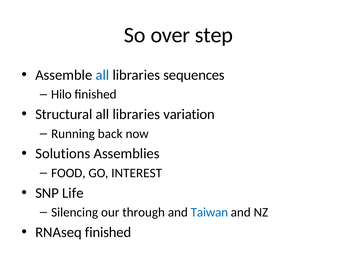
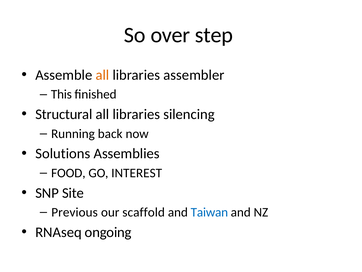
all colour: blue -> orange (102, 75)
sequences: sequences -> assembler (194, 75)
Hilo: Hilo -> This (61, 94)
variation: variation -> silencing (189, 114)
Life: Life -> Site (73, 193)
Silencing: Silencing -> Previous (75, 212)
through: through -> scaffold (144, 212)
RNAseq finished: finished -> ongoing (108, 232)
